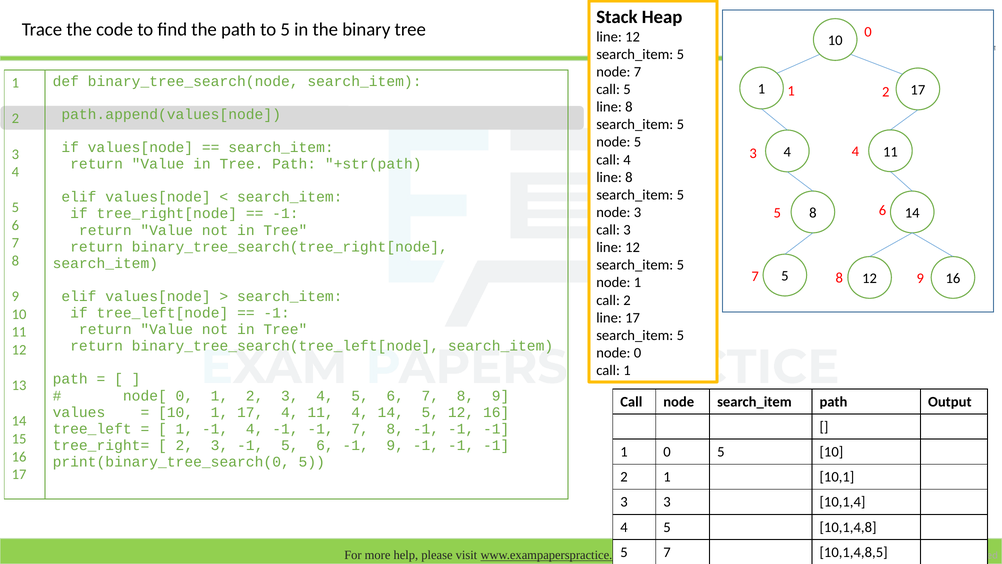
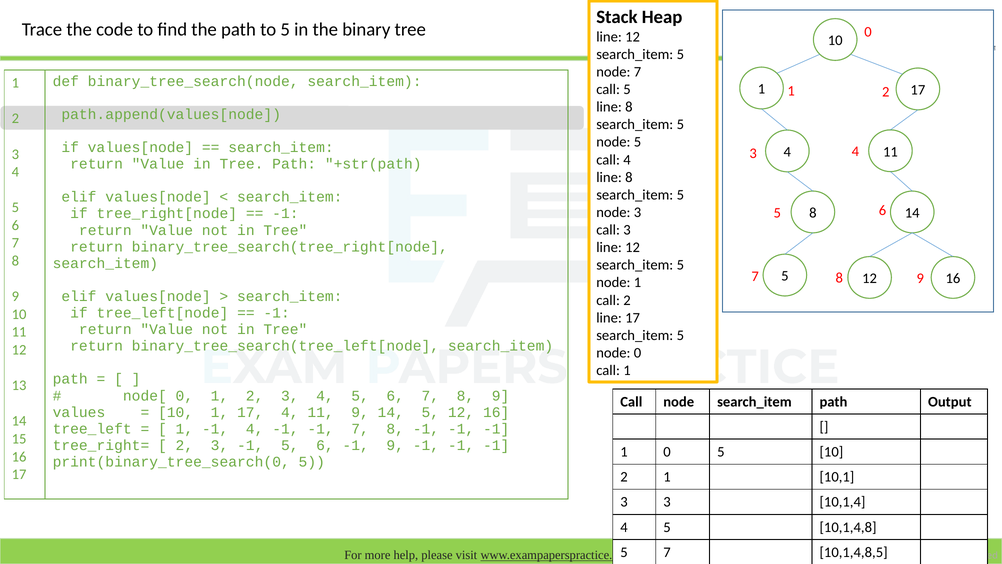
11 4: 4 -> 9 (360, 412)
